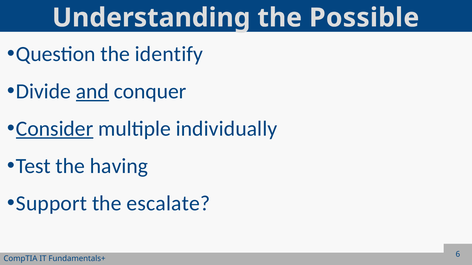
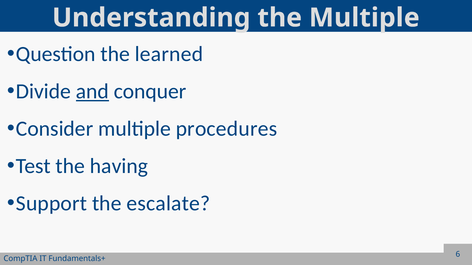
the Possible: Possible -> Multiple (364, 18)
identify: identify -> learned (169, 54)
Consider underline: present -> none (55, 129)
individually: individually -> procedures (226, 129)
